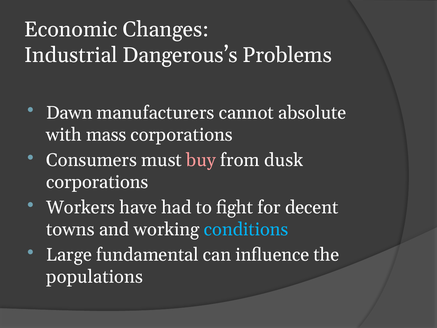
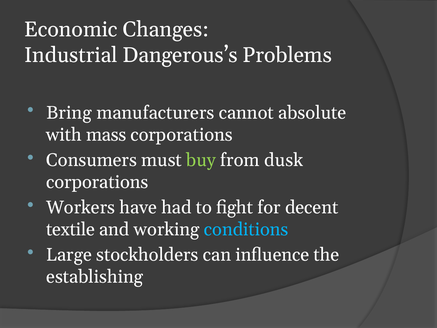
Dawn: Dawn -> Bring (69, 113)
buy colour: pink -> light green (201, 160)
towns: towns -> textile (71, 229)
fundamental: fundamental -> stockholders (147, 255)
populations: populations -> establishing (95, 277)
